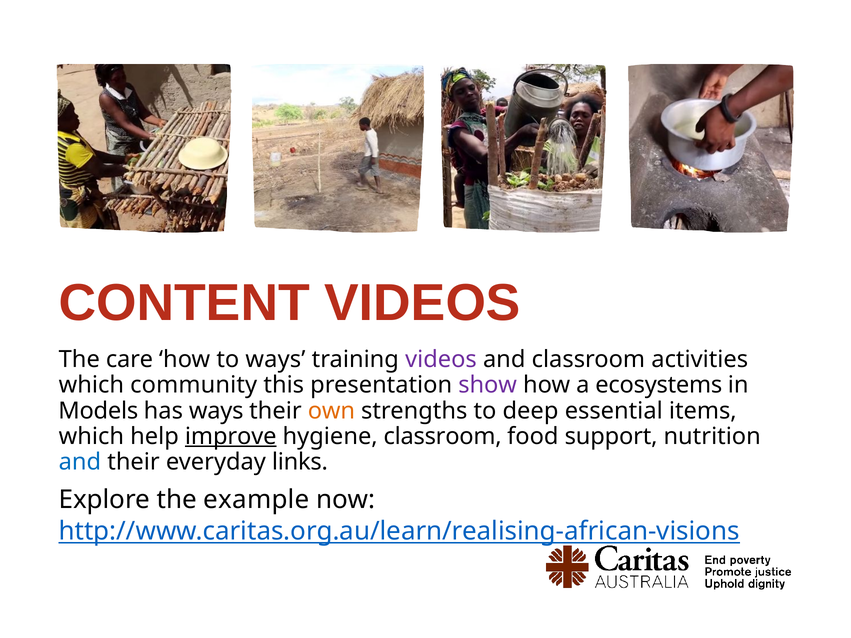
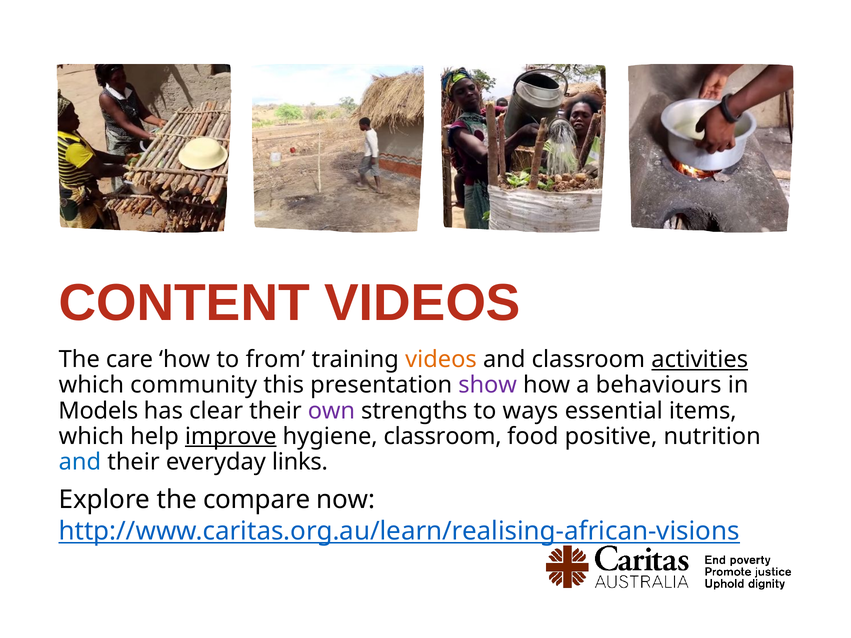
to ways: ways -> from (275, 360)
videos colour: purple -> orange (441, 360)
activities underline: none -> present (700, 360)
ecosystems: ecosystems -> behaviours (659, 385)
has ways: ways -> clear (216, 411)
own colour: orange -> purple (331, 411)
deep: deep -> ways (530, 411)
support: support -> positive (611, 436)
example: example -> compare (257, 500)
